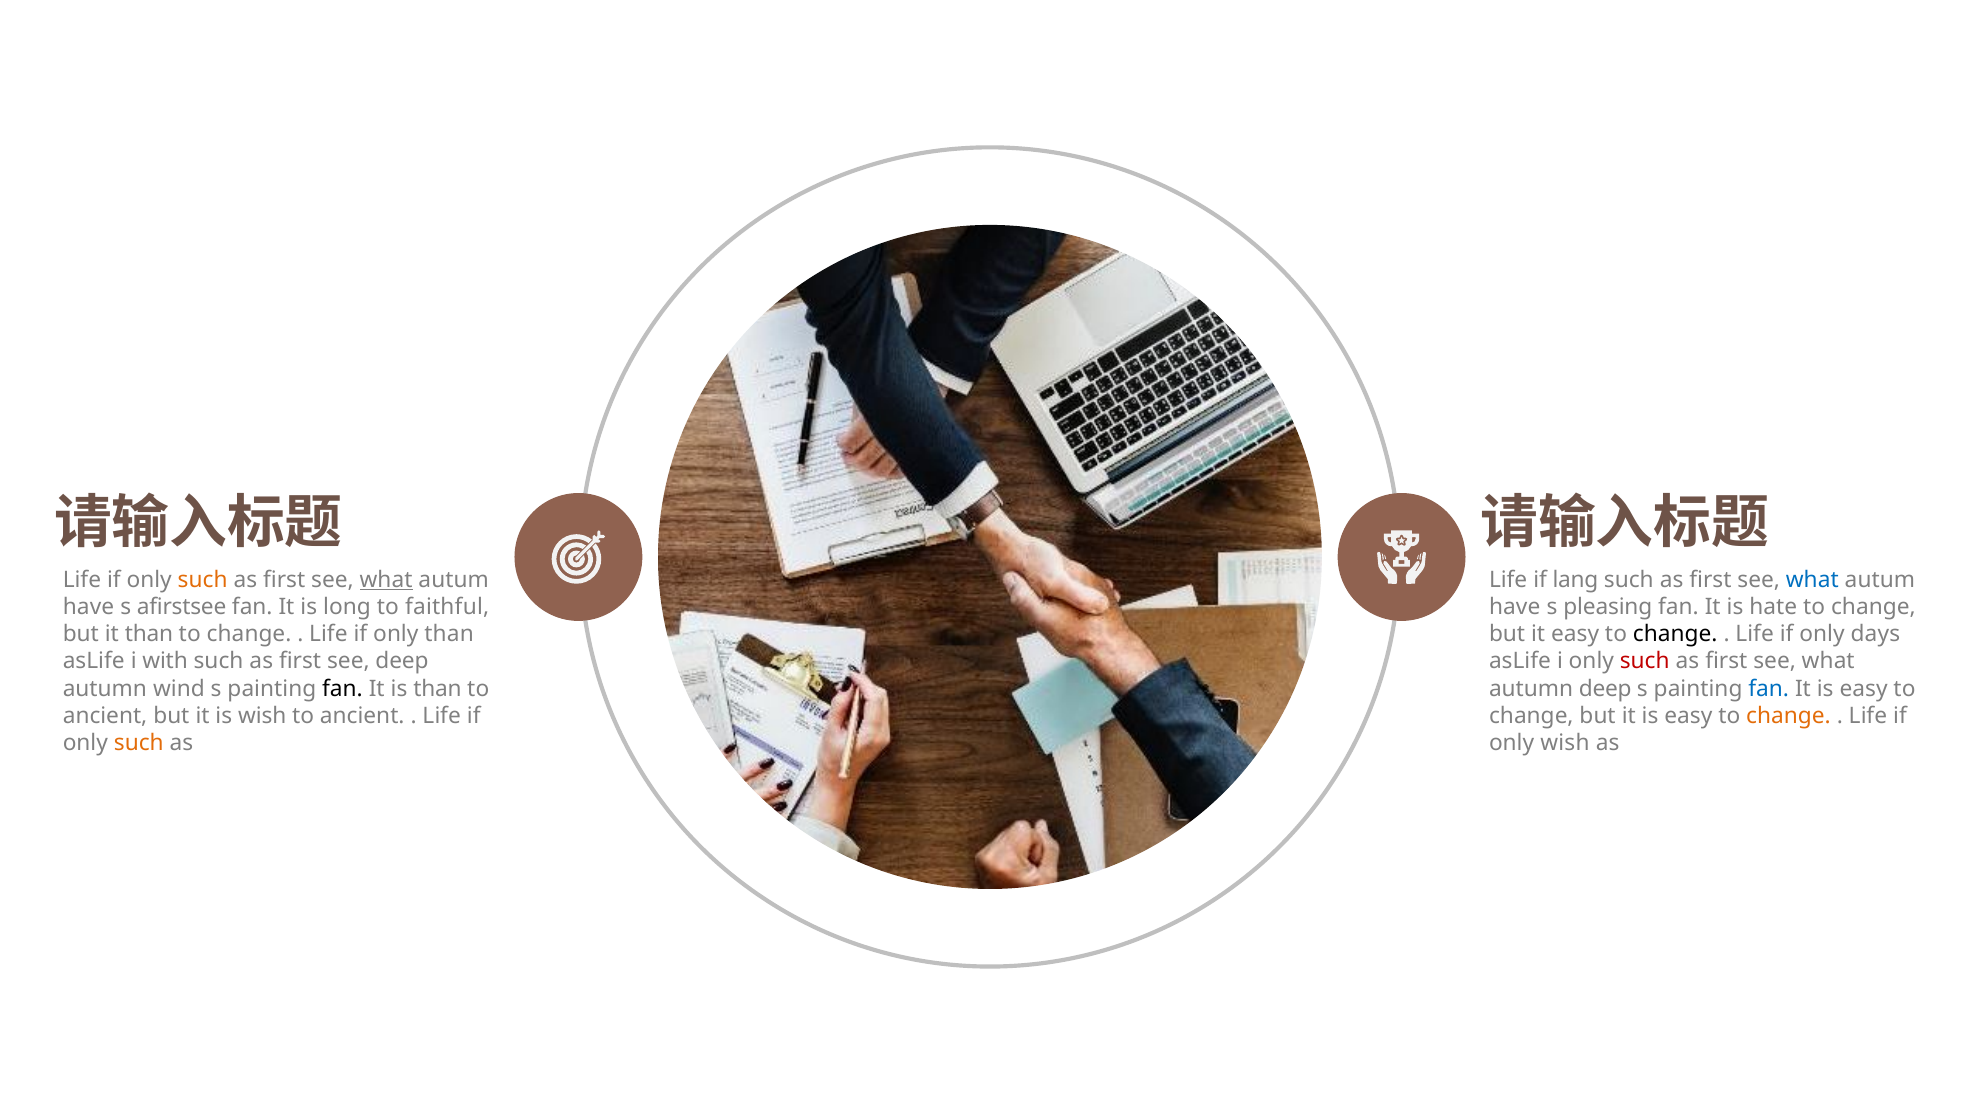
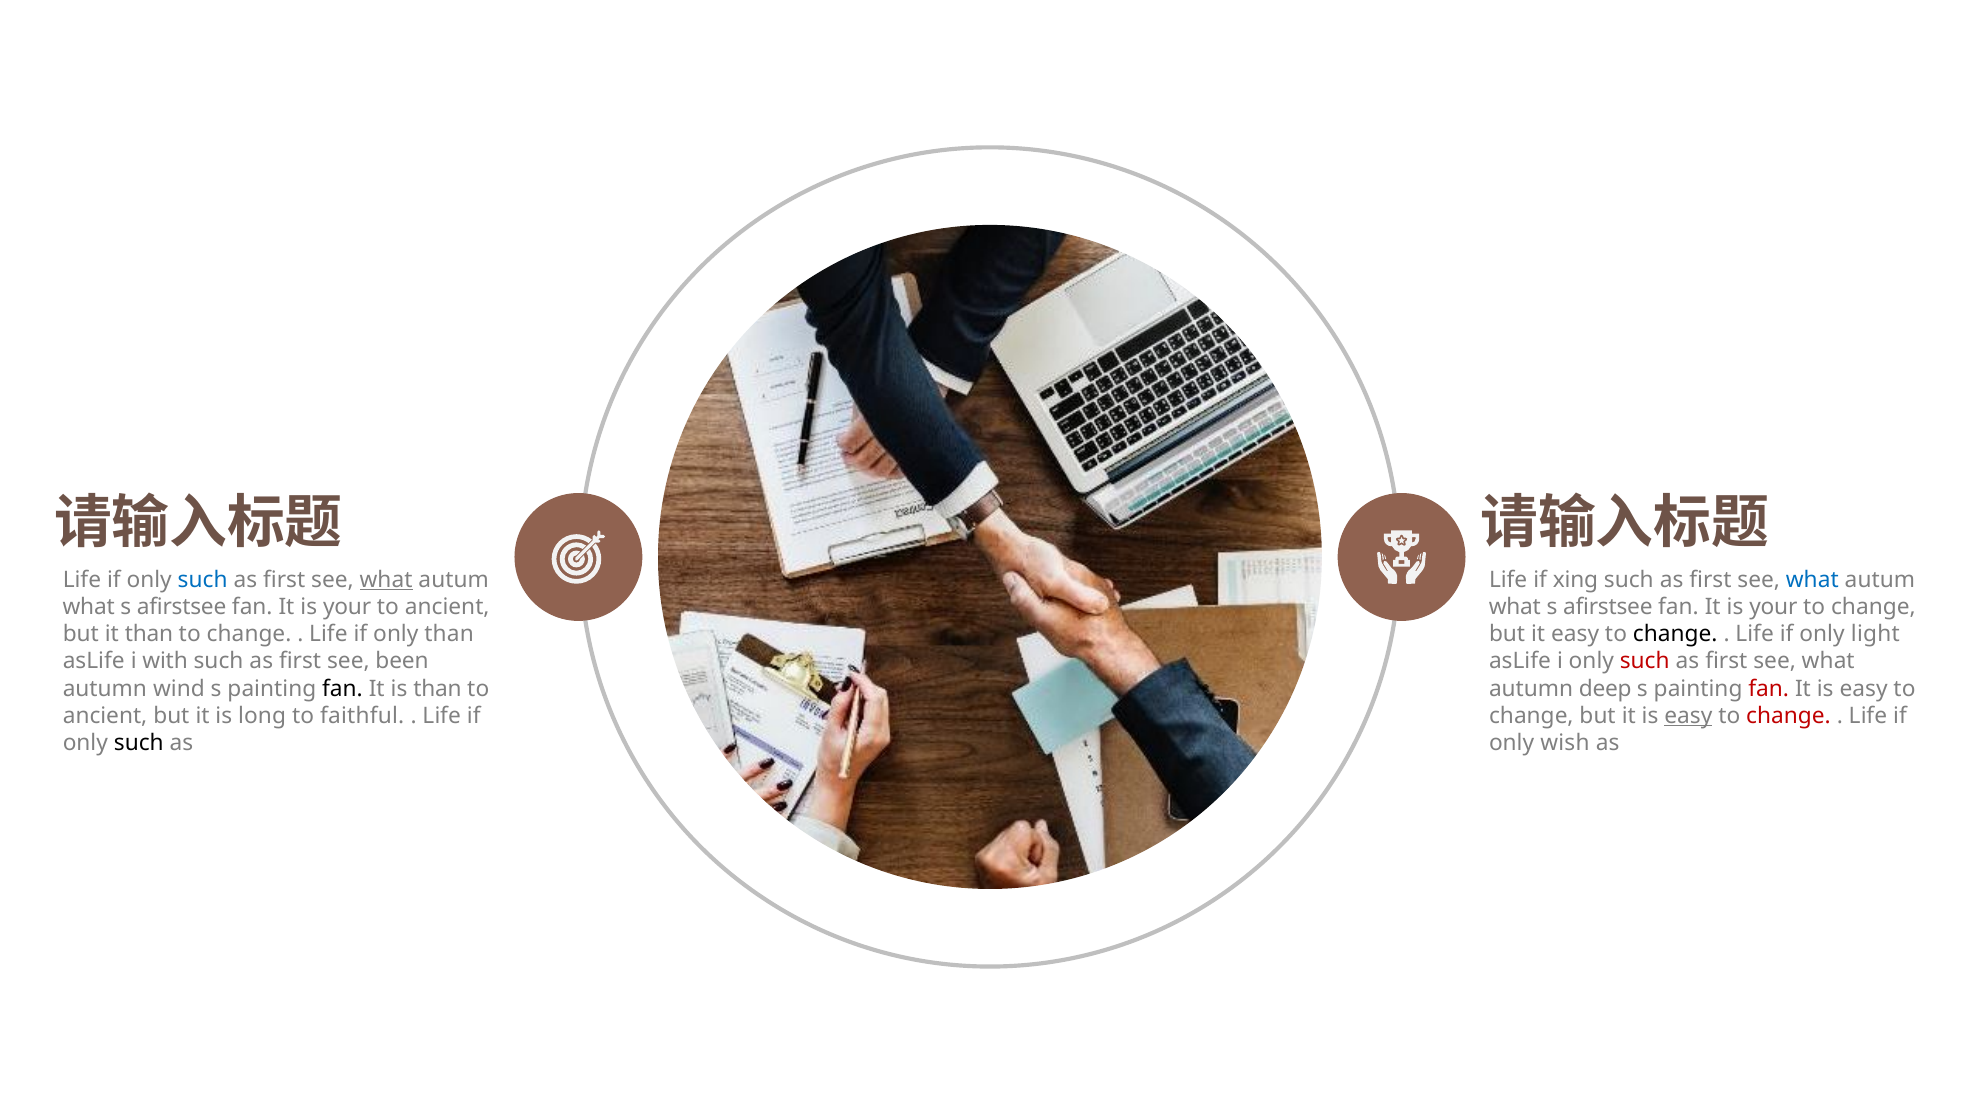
such colour: orange -> blue (203, 580)
lang: lang -> xing (1575, 580)
have: have -> what (89, 607)
long: long -> your (347, 607)
faithful: faithful -> ancient (447, 607)
have: have -> what (1515, 607)
pleasing: pleasing -> afirstsee (1608, 607)
hate: hate -> your (1773, 607)
days: days -> light (1875, 634)
see deep: deep -> been (402, 661)
fan colour: blue -> red (1769, 689)
is wish: wish -> long (262, 716)
ancient: ancient -> faithful (362, 716)
easy underline: none -> present (1688, 716)
change colour: orange -> red (1788, 716)
such colour: orange -> black (139, 743)
